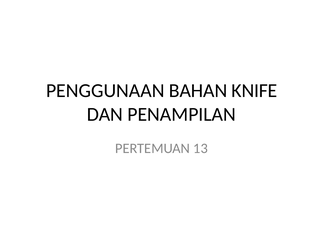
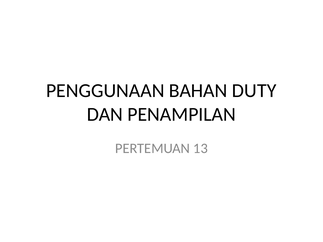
KNIFE: KNIFE -> DUTY (254, 91)
